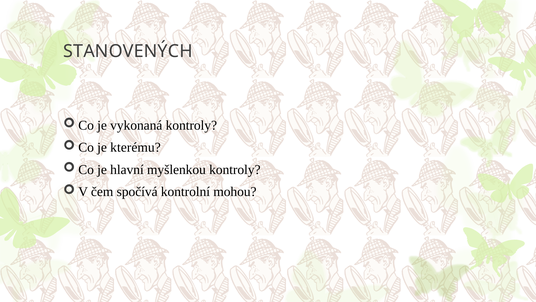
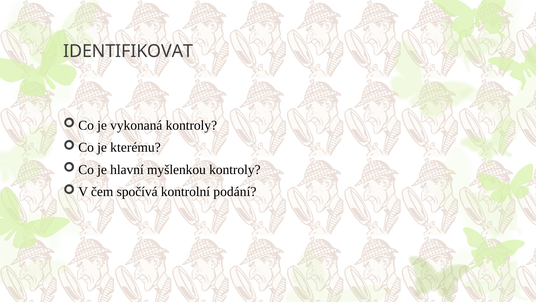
STANOVENÝCH: STANOVENÝCH -> IDENTIFIKOVAT (128, 51)
mohou: mohou -> podání (235, 192)
